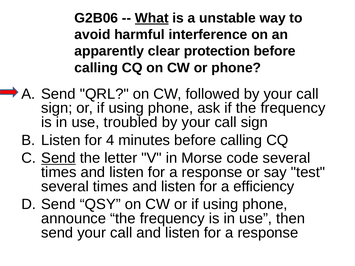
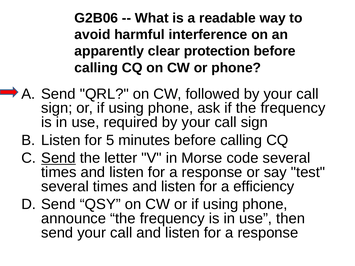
What underline: present -> none (152, 18)
unstable: unstable -> readable (228, 18)
troubled: troubled -> required (131, 122)
4: 4 -> 5 (110, 140)
